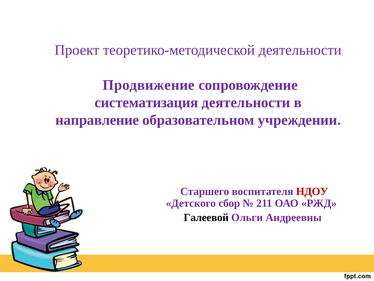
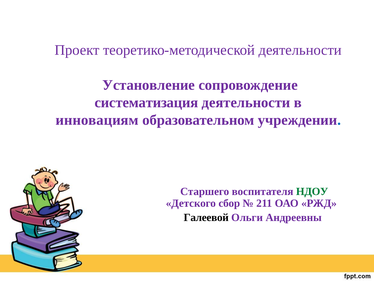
Продвижение: Продвижение -> Установление (149, 85)
направление: направление -> инновациям (97, 120)
НДОУ colour: red -> green (312, 191)
